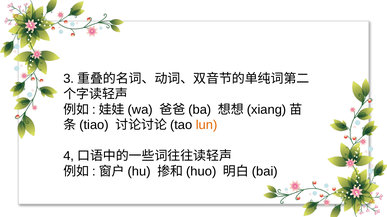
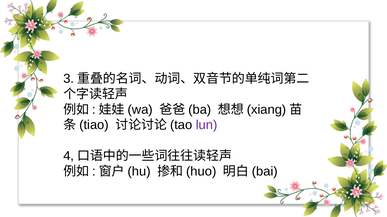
lun colour: orange -> purple (207, 125)
